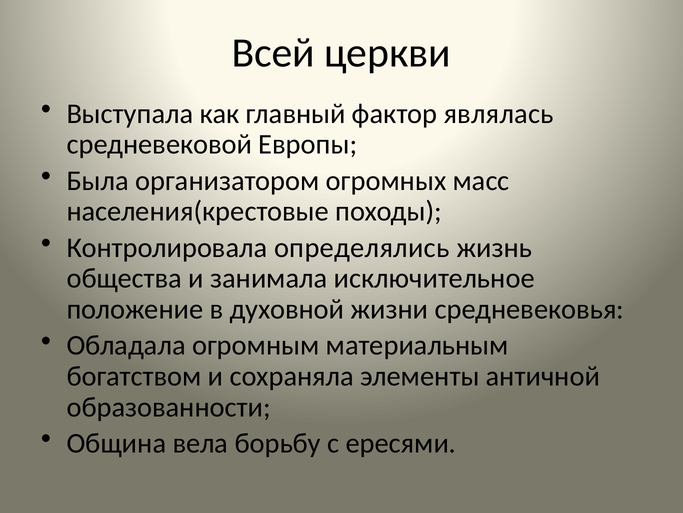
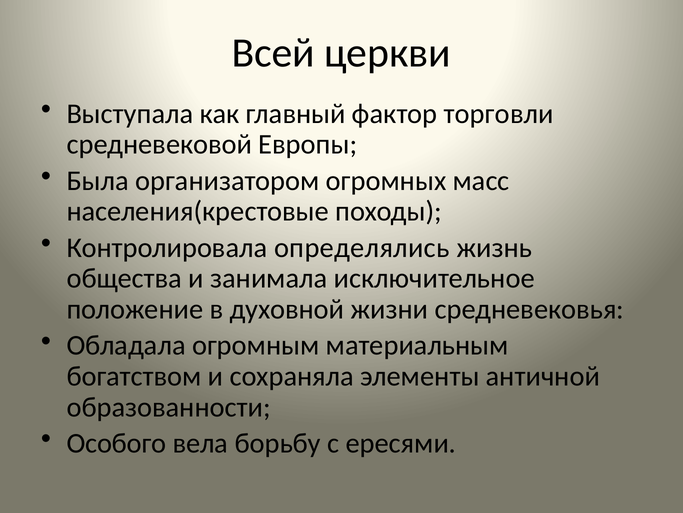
являлась: являлась -> торговли (499, 114)
Община: Община -> Особого (117, 443)
